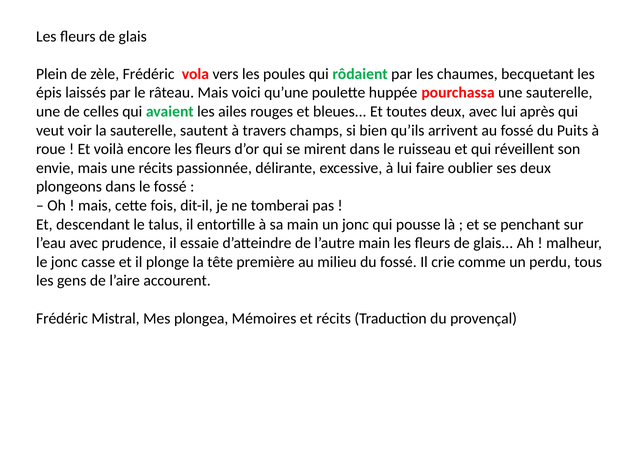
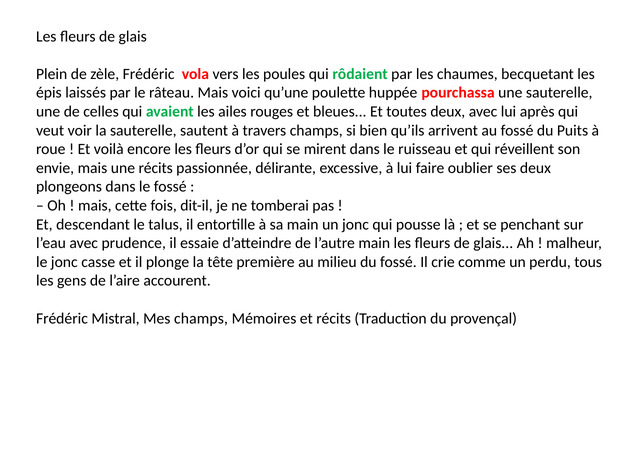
Mes plongea: plongea -> champs (201, 318)
